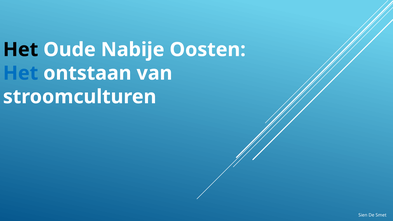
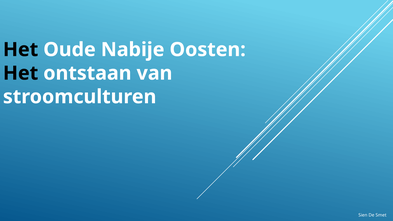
Het colour: blue -> black (21, 73)
